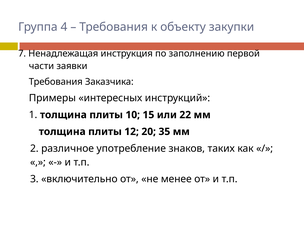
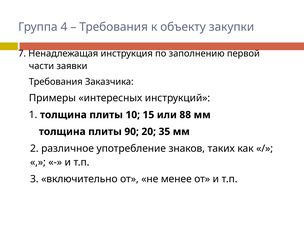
22: 22 -> 88 (185, 115)
12: 12 -> 90 (132, 132)
